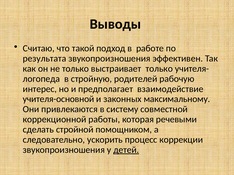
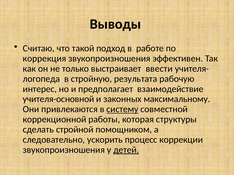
результата: результата -> коррекция (45, 59)
выстраивает только: только -> ввести (159, 69)
родителей: родителей -> результата (136, 79)
систему underline: none -> present (122, 110)
речевыми: речевыми -> структуры (176, 120)
